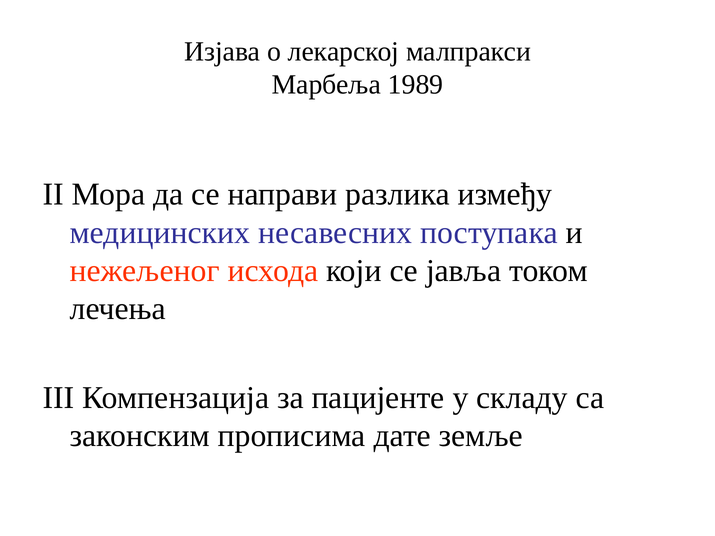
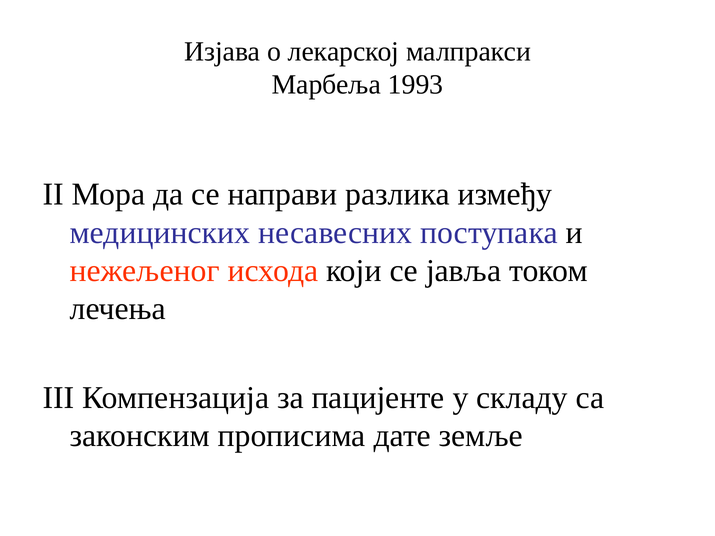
1989: 1989 -> 1993 (416, 85)
